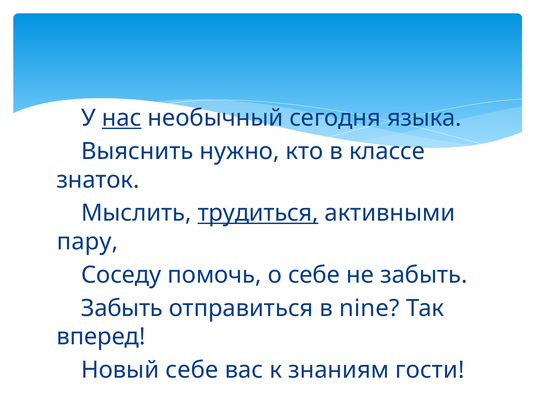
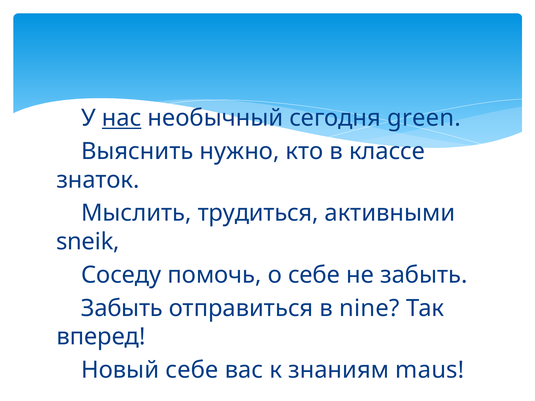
языка: языка -> green (424, 118)
трудиться underline: present -> none (258, 213)
пару: пару -> sneik (88, 242)
гости: гости -> maus (430, 370)
